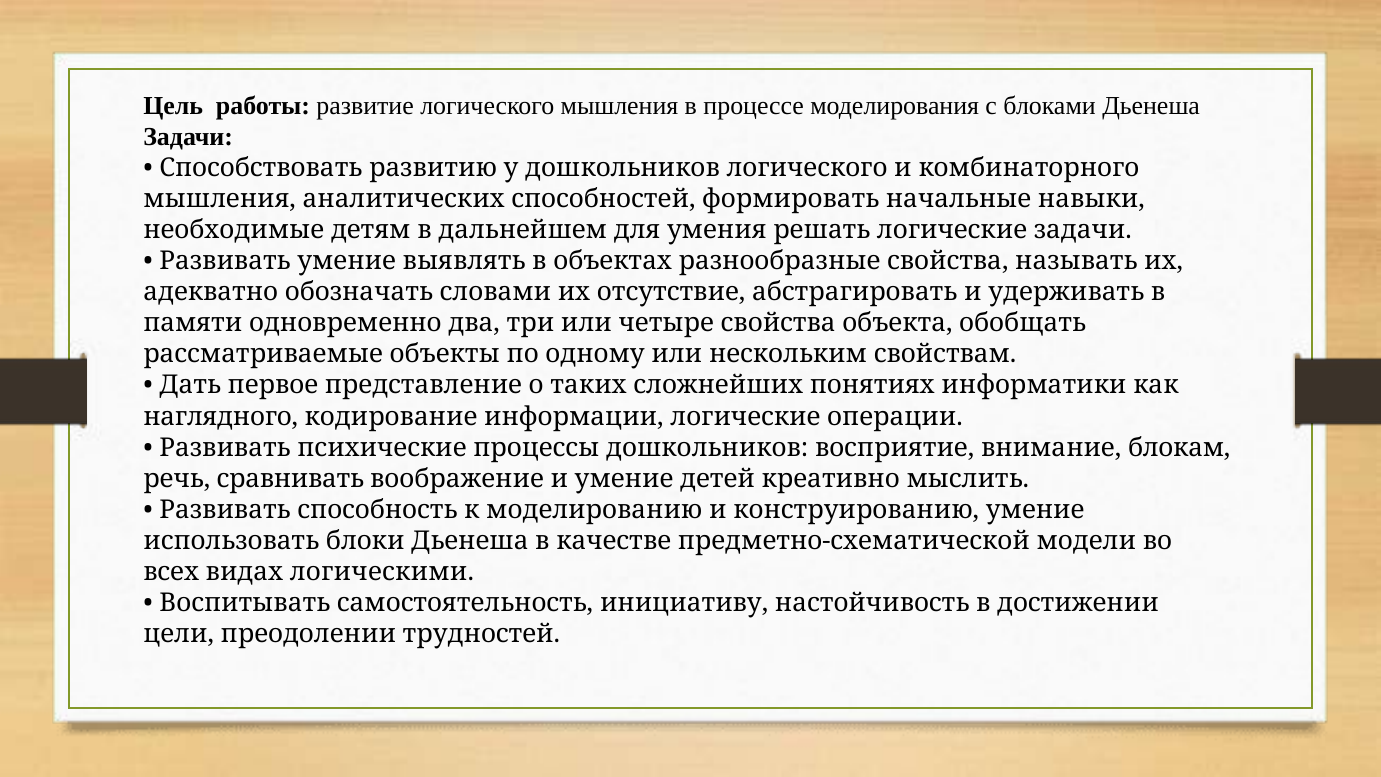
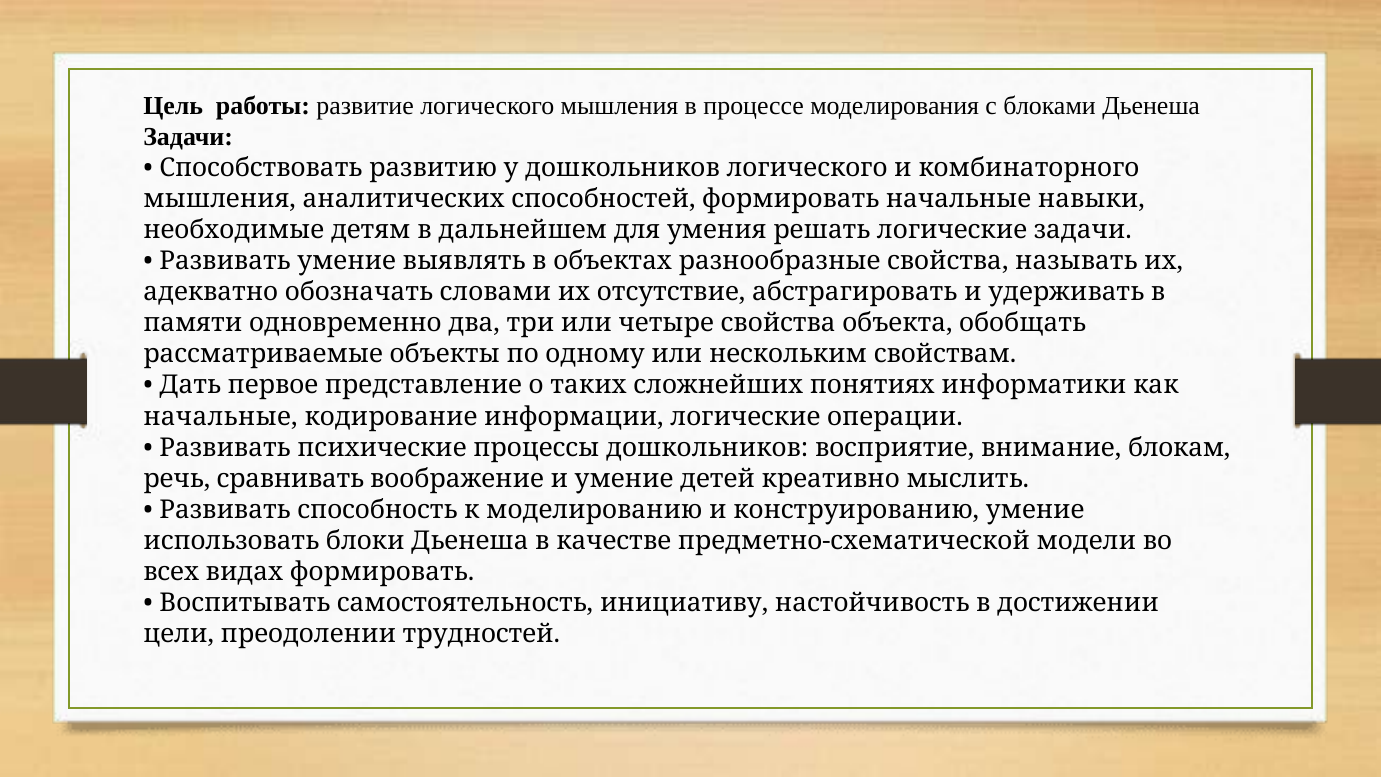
наглядного: наглядного -> начальные (220, 416)
видах логическими: логическими -> формировать (382, 572)
